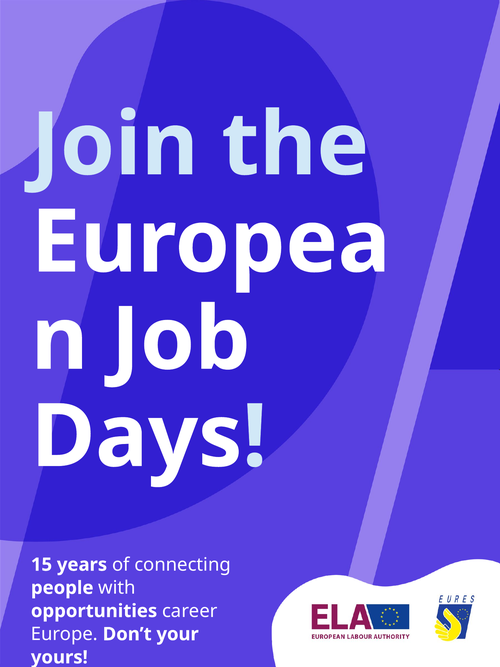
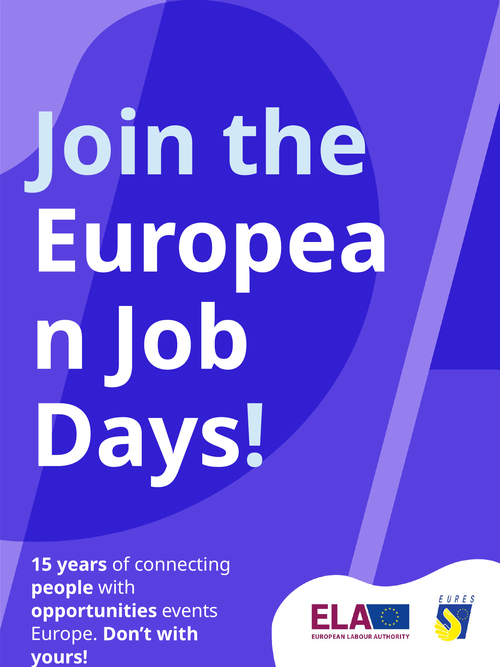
career: career -> events (190, 611)
Don’t your: your -> with (177, 634)
